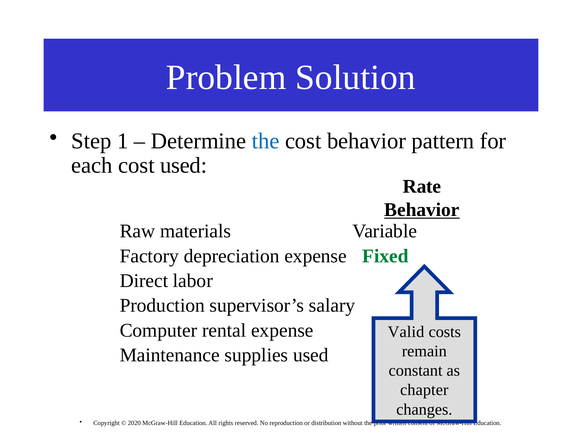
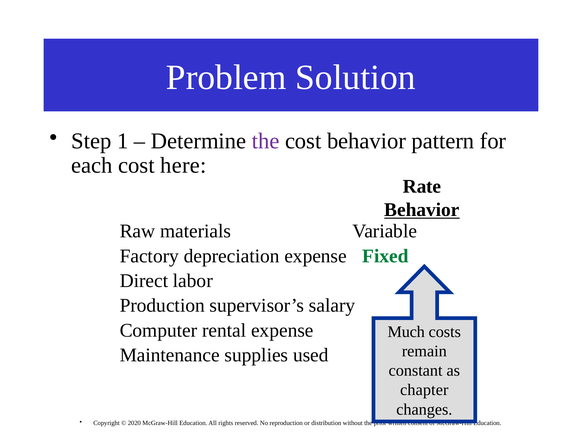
the colour: blue -> purple (266, 141)
cost used: used -> here (183, 166)
Valid: Valid -> Much (406, 332)
